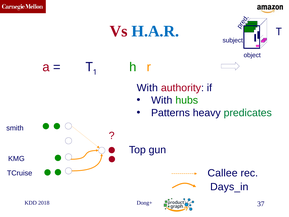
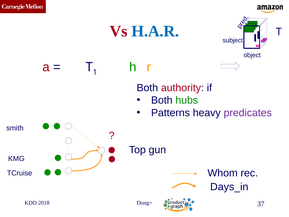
With: With -> Both (147, 88)
With: With -> Both (162, 100)
predicates colour: green -> purple (248, 113)
Callee: Callee -> Whom (223, 173)
